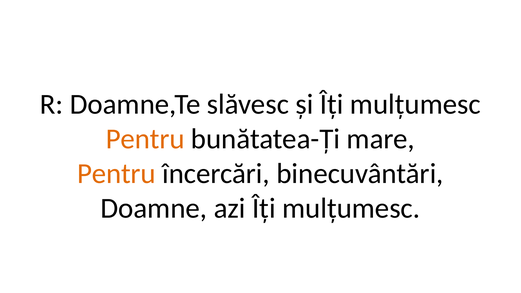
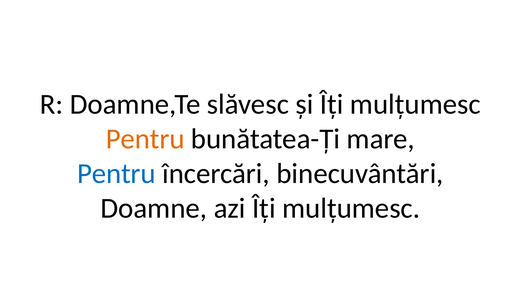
Pentru colour: orange -> blue (116, 174)
